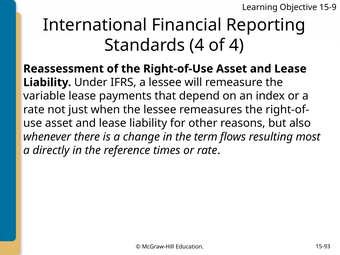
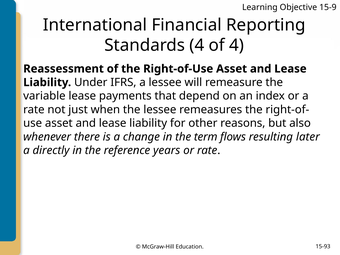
most: most -> later (308, 137)
times: times -> years (167, 150)
